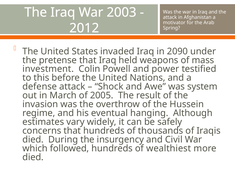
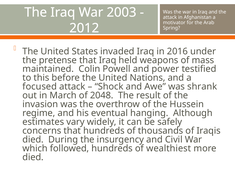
2090: 2090 -> 2016 (177, 51)
investment: investment -> maintained (48, 69)
defense: defense -> focused (40, 86)
system: system -> shrank (202, 86)
2005: 2005 -> 2048 (102, 95)
